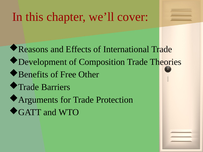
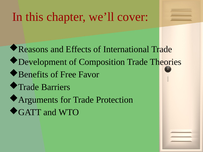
Other: Other -> Favor (89, 75)
